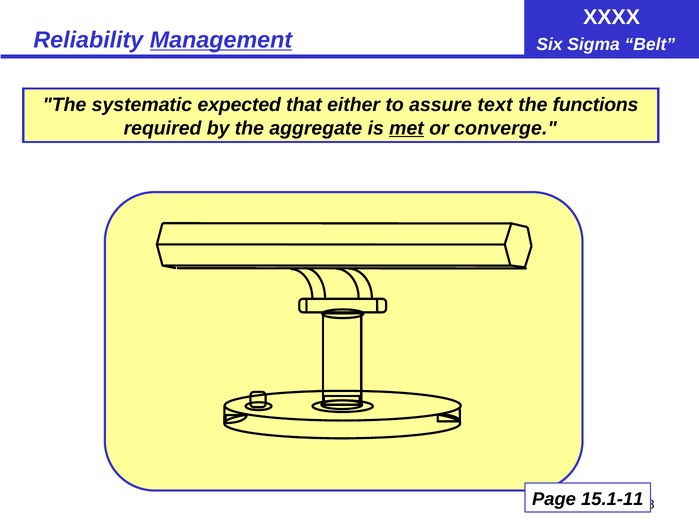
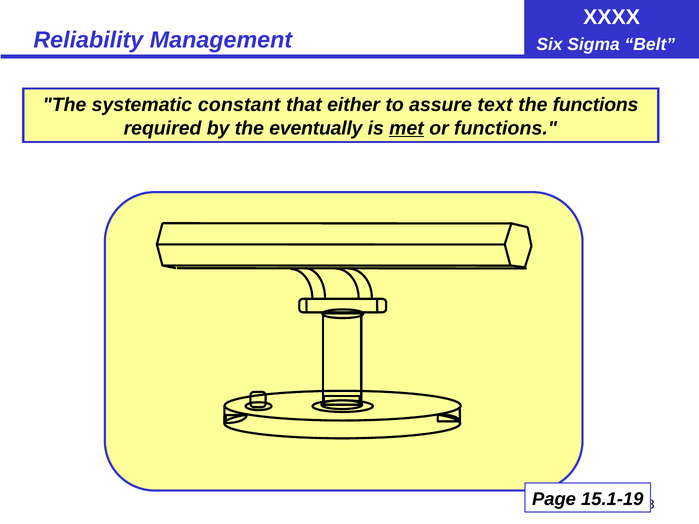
Management underline: present -> none (221, 40)
expected: expected -> constant (239, 105)
aggregate: aggregate -> eventually (316, 128)
or converge: converge -> functions (506, 128)
15.1-11: 15.1-11 -> 15.1-19 (612, 499)
